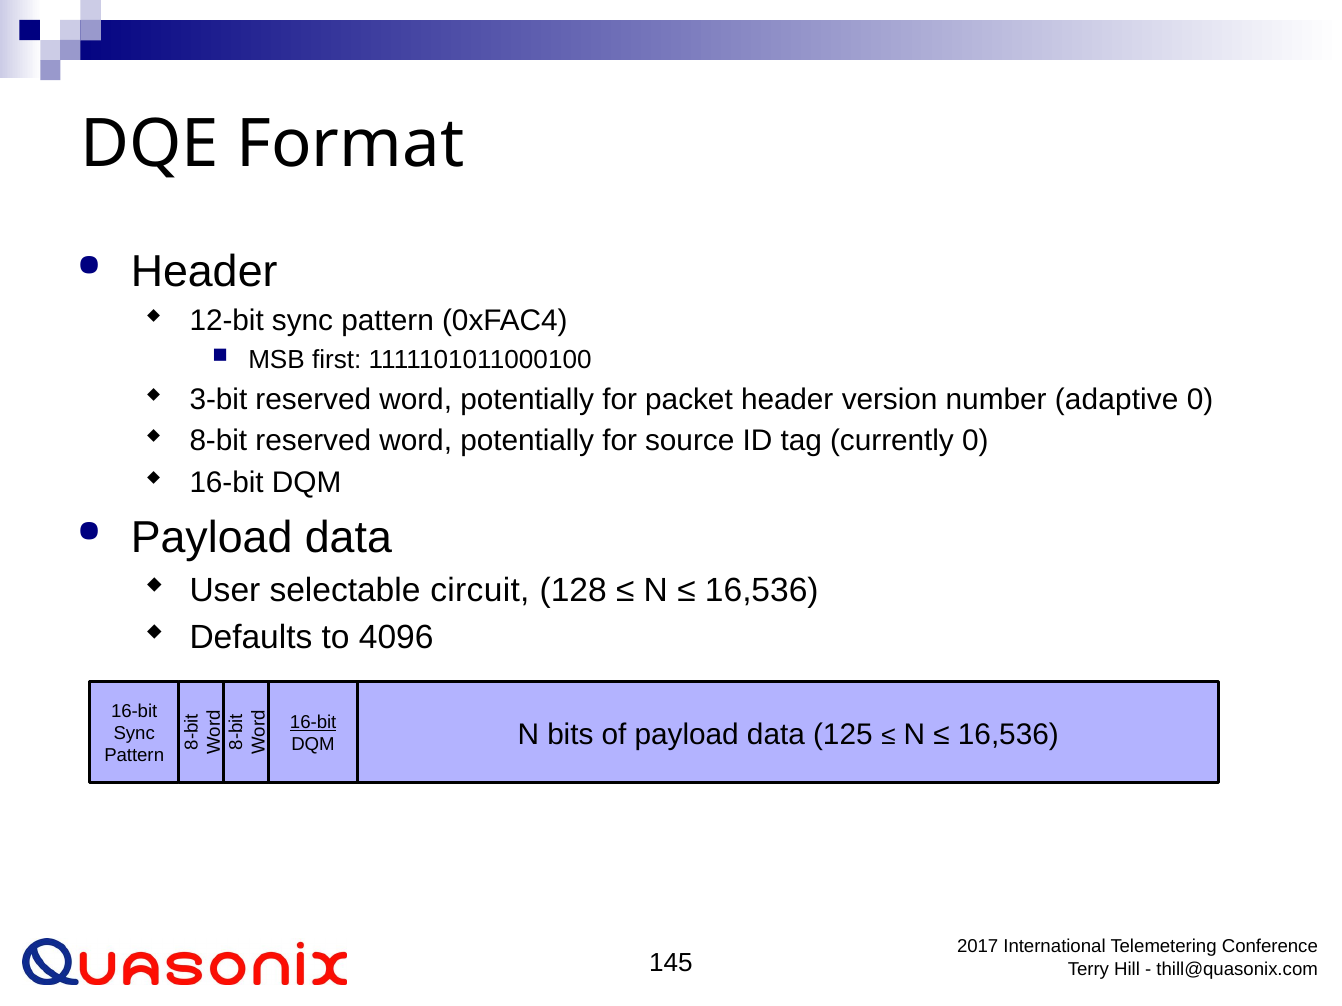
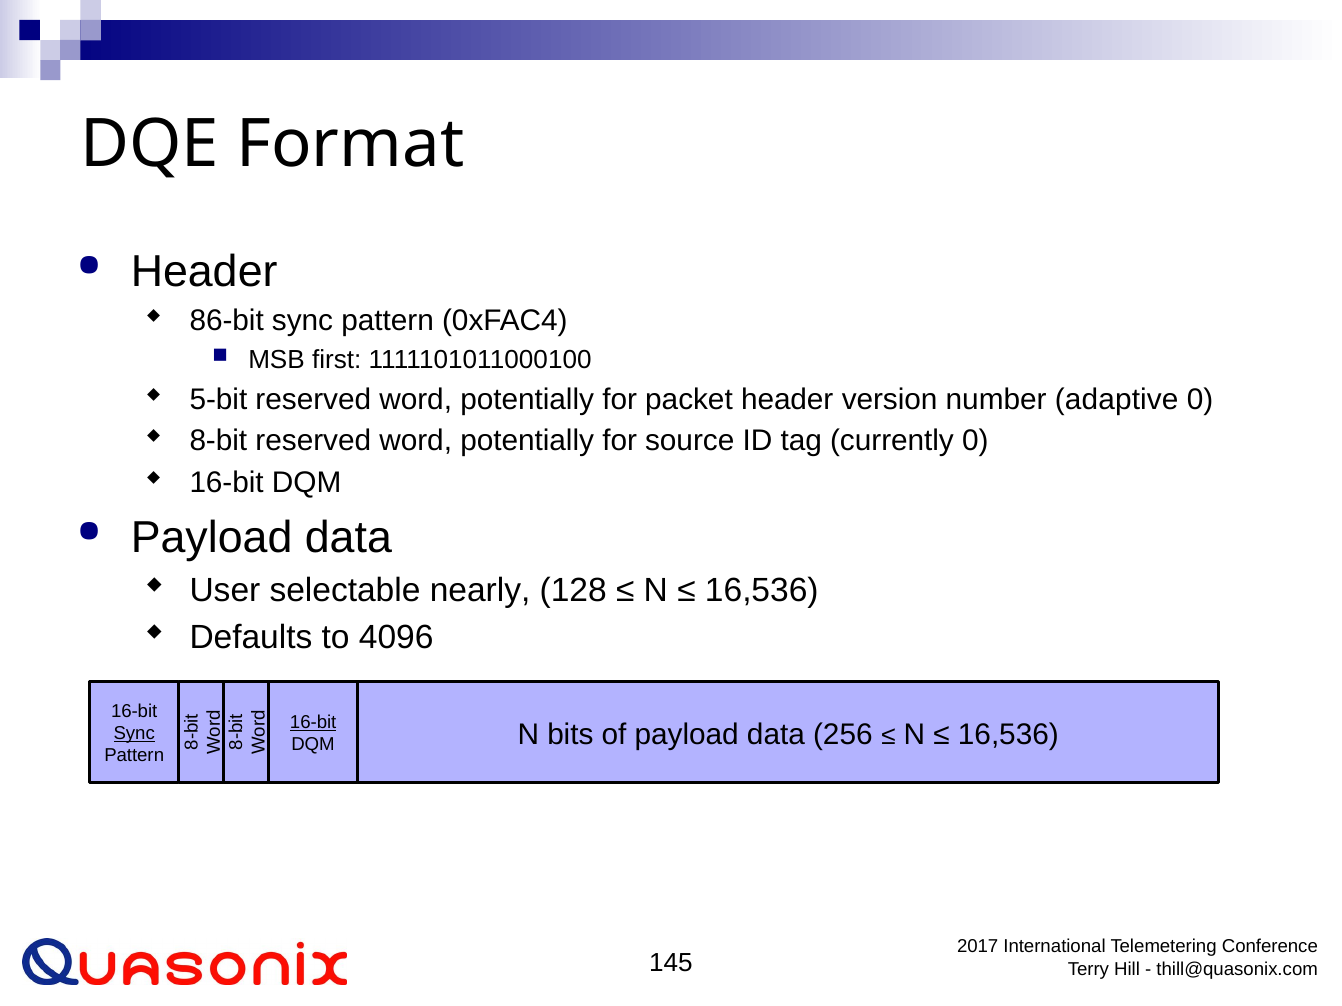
12-bit: 12-bit -> 86-bit (227, 321)
3-bit: 3-bit -> 5-bit (218, 399)
circuit: circuit -> nearly (480, 591)
Sync underline: none -> present (134, 734)
125: 125 -> 256 (843, 735)
